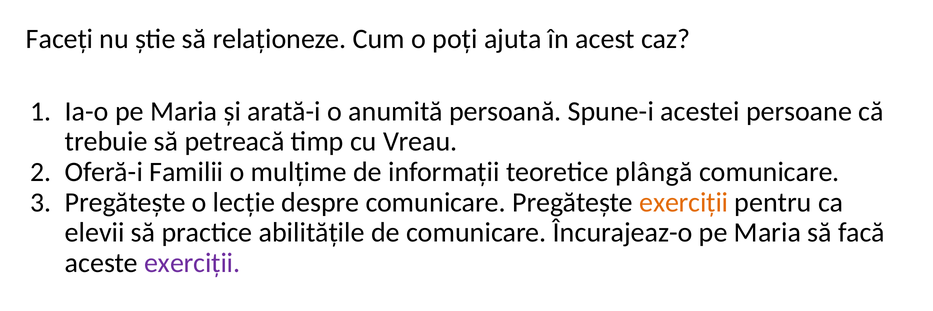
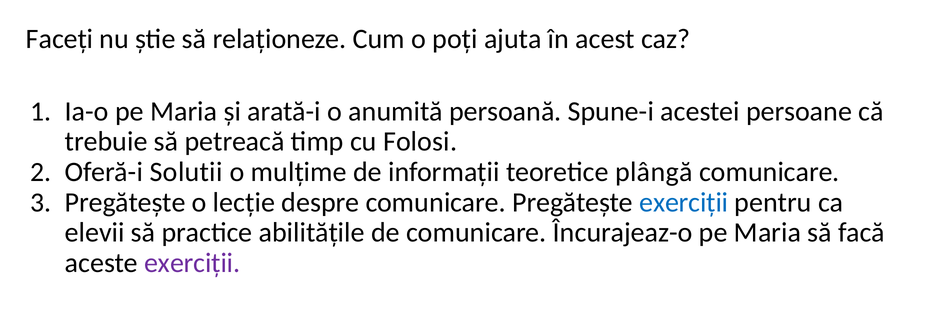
Vreau: Vreau -> Folosi (420, 142)
Familii: Familii -> Solutii (186, 172)
exerciții colour: orange -> blue (684, 202)
